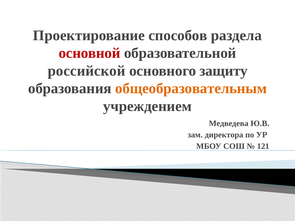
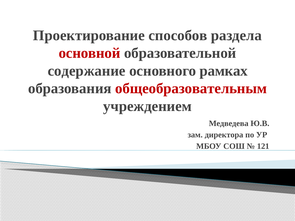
российской: российской -> содержание (87, 71)
защиту: защиту -> рамках (224, 71)
общеобразовательным colour: orange -> red (191, 89)
